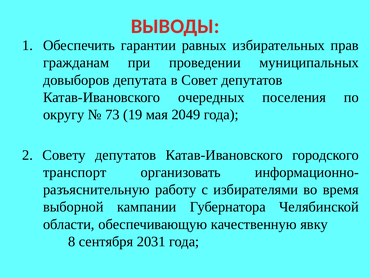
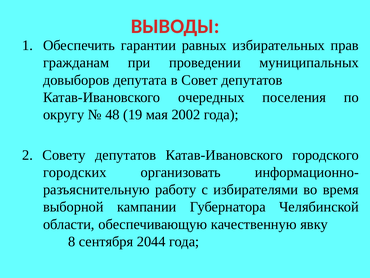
73: 73 -> 48 (112, 114)
2049: 2049 -> 2002 (186, 114)
транспорт: транспорт -> городских (75, 172)
2031: 2031 -> 2044 (151, 241)
